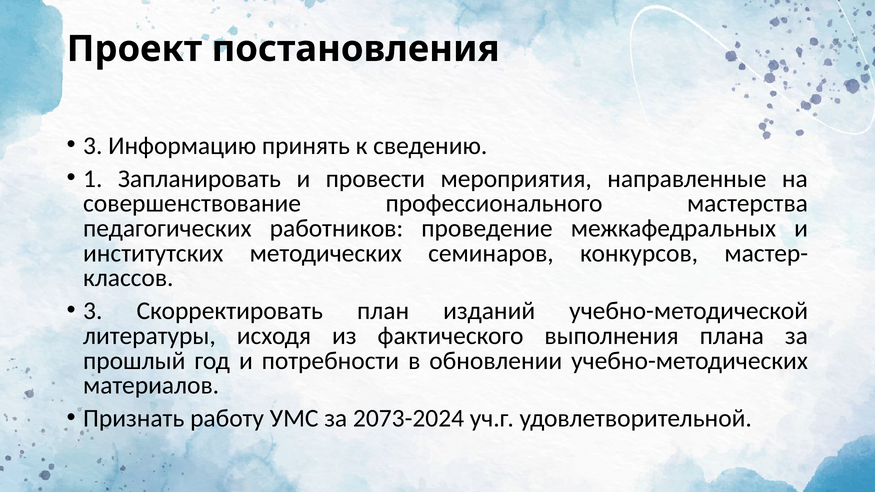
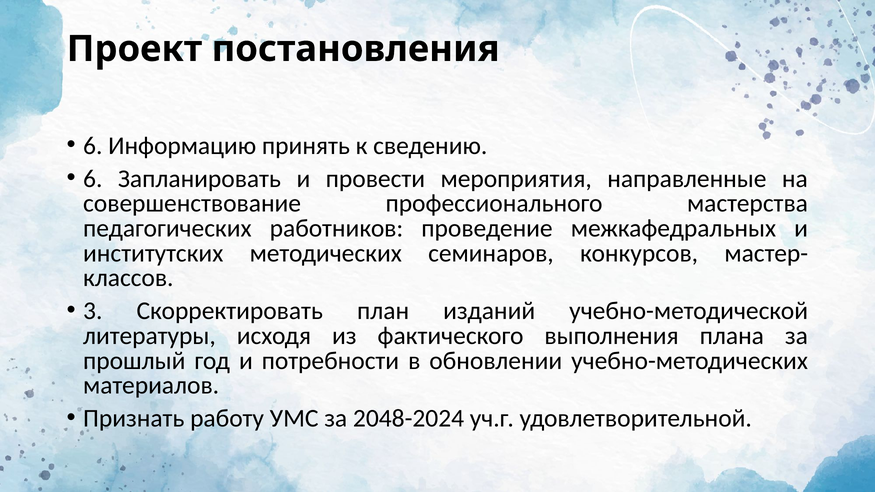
3: 3 -> 6 (93, 146)
1: 1 -> 6 (93, 179)
2073-2024: 2073-2024 -> 2048-2024 (409, 419)
